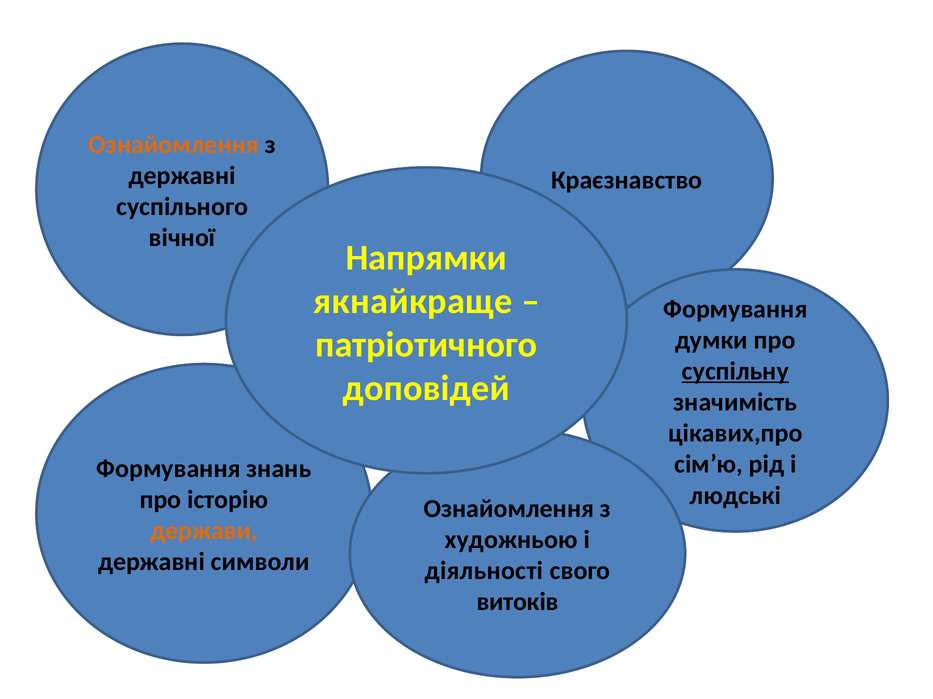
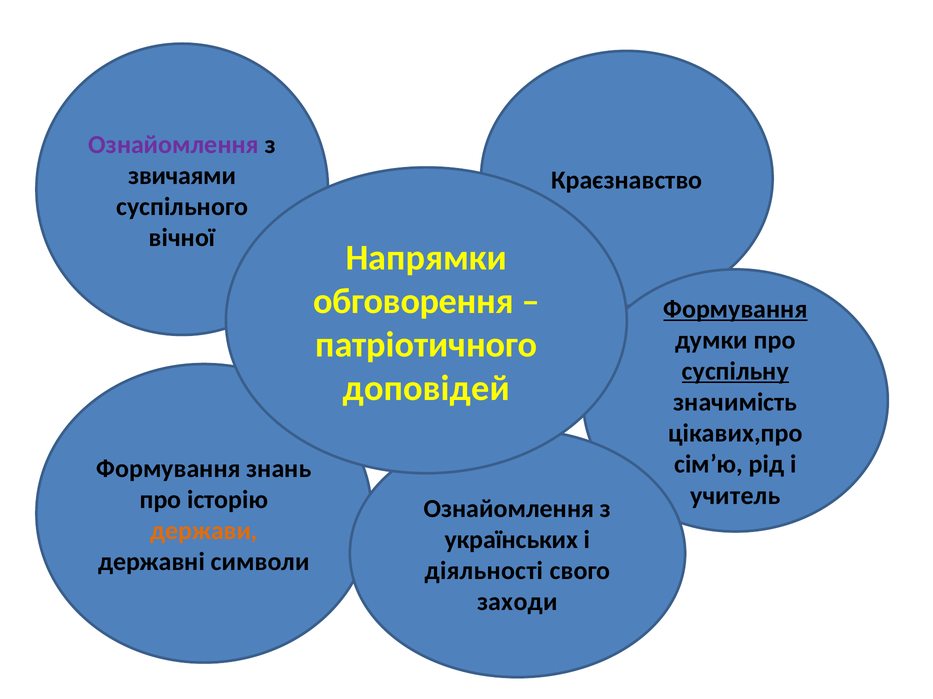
Ознайомлення colour: orange -> purple (174, 145)
державні: державні -> звичаями (182, 176)
якнайкраще: якнайкраще -> обговорення (413, 301)
Формування underline: none -> present (735, 309)
людські: людські -> учитель (735, 496)
художньою: художньою -> українських (511, 540)
витоків: витоків -> заходи (517, 602)
